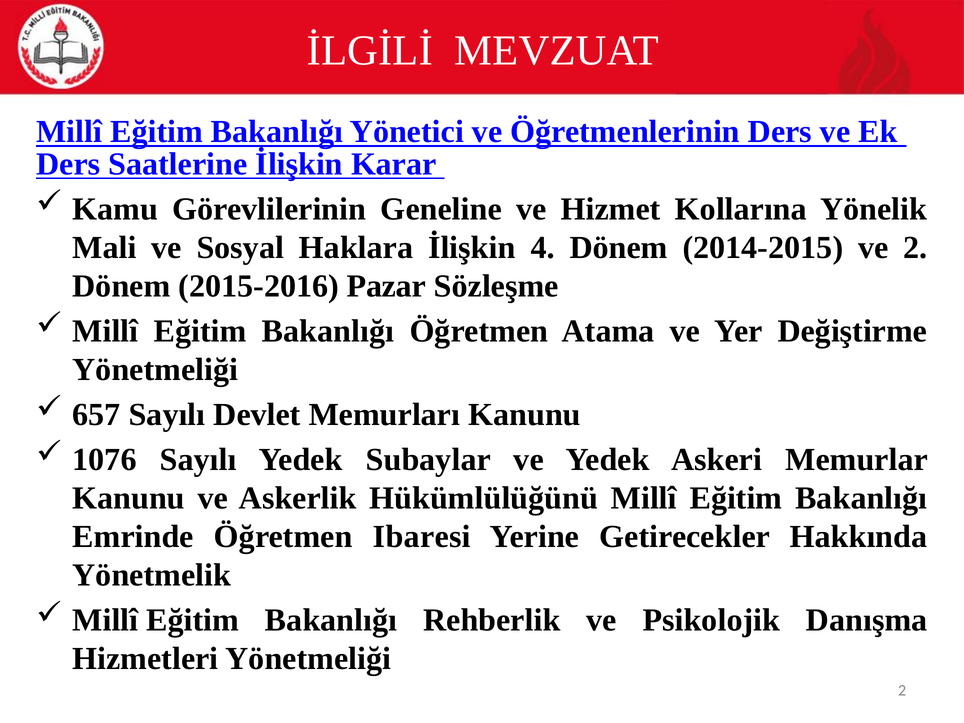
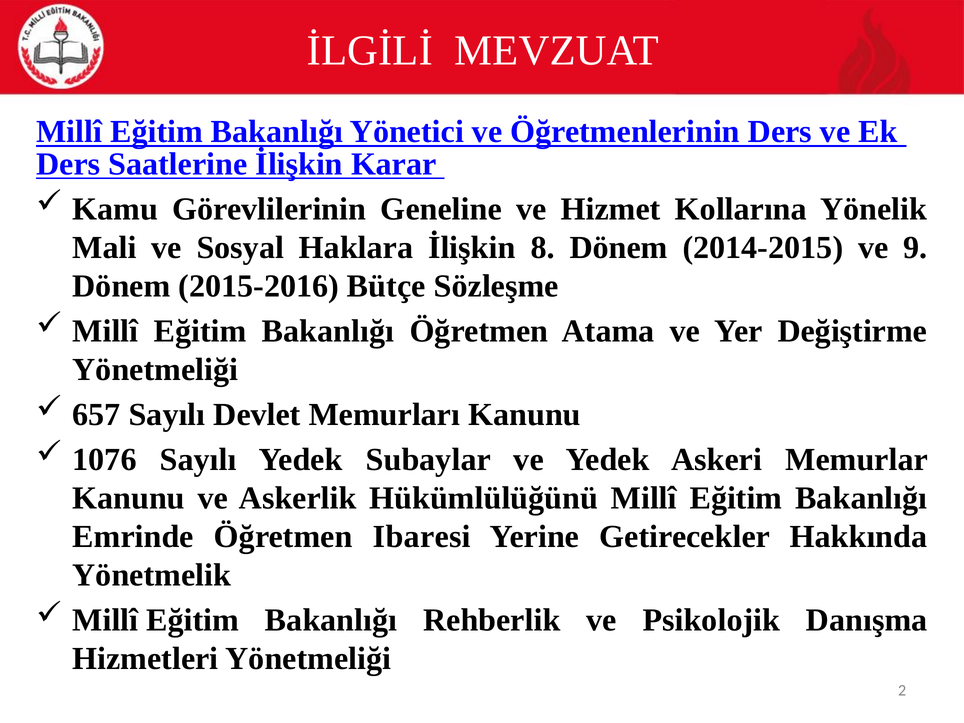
4: 4 -> 8 (543, 247)
ve 2: 2 -> 9 (915, 247)
Pazar: Pazar -> Bütçe (386, 286)
